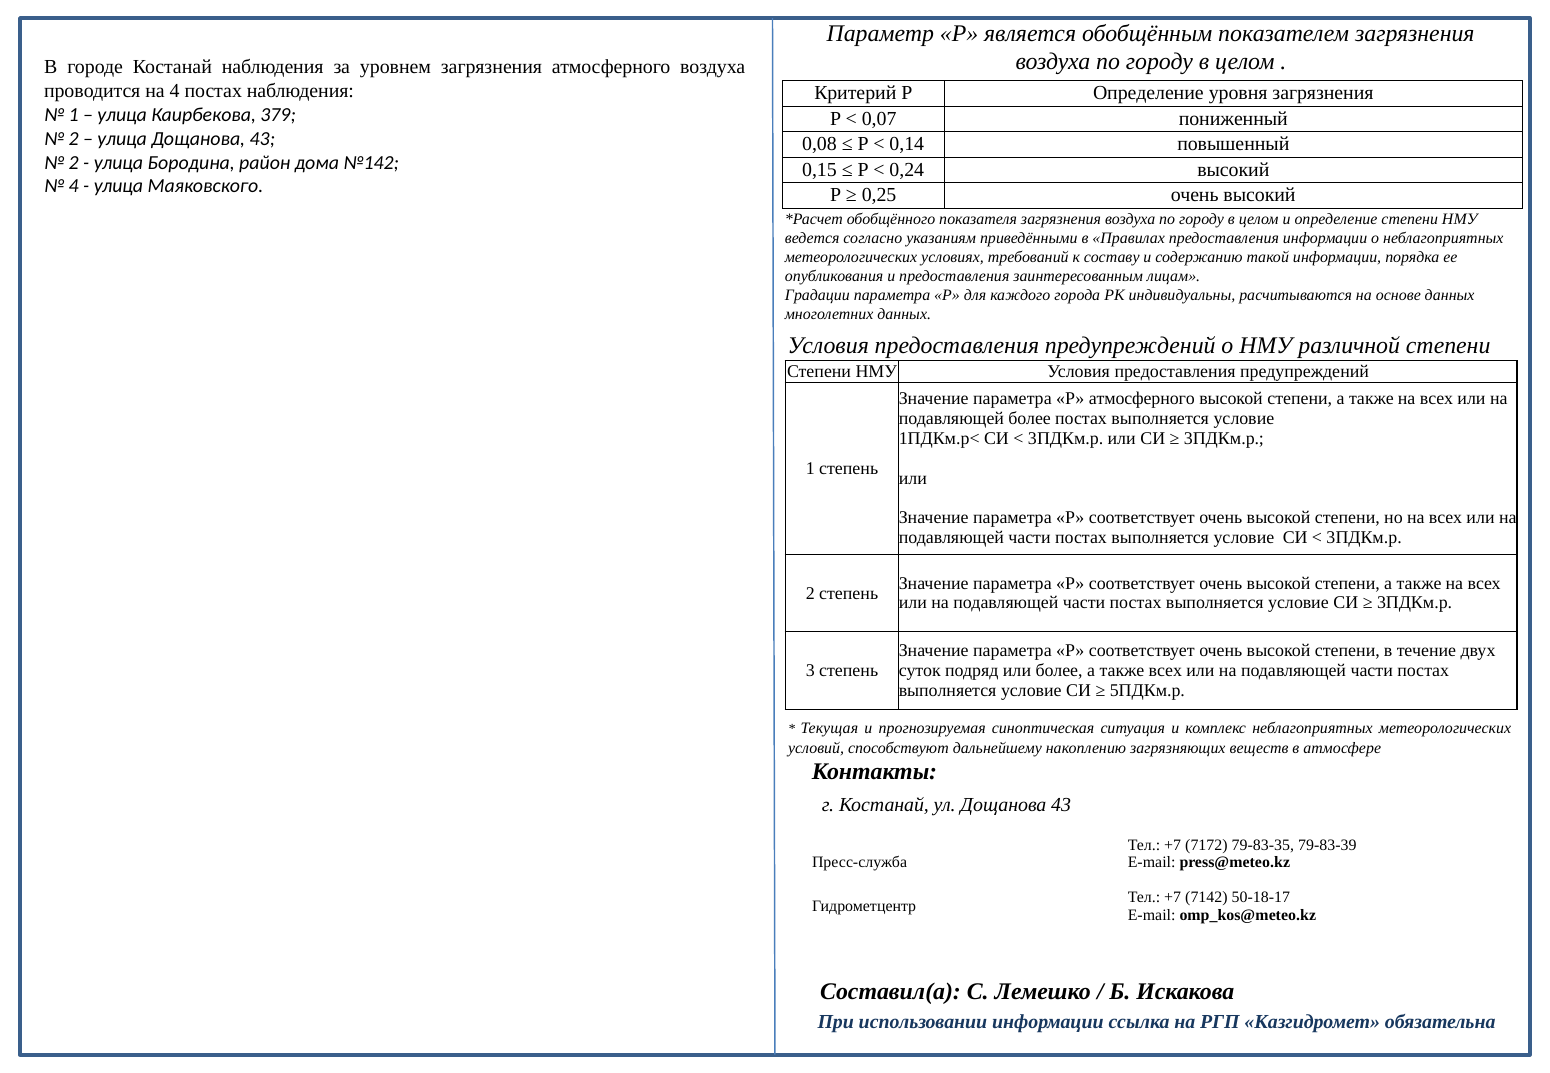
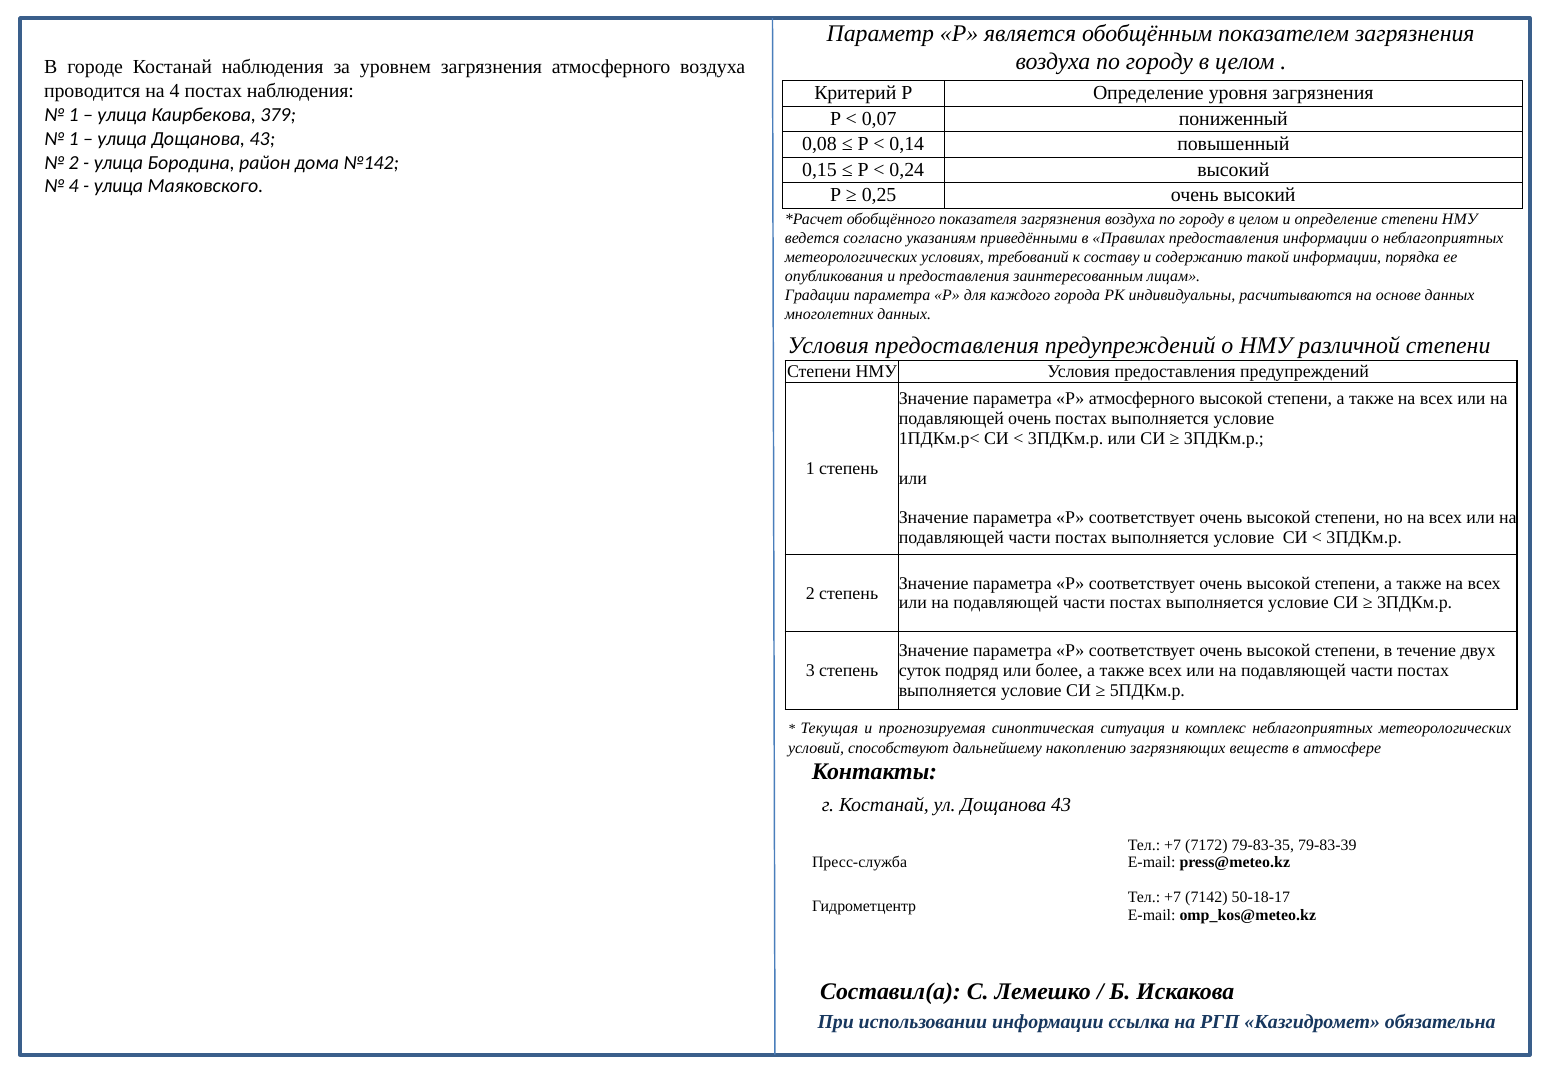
2: 2 -> 1 (74, 139)
подавляющей более: более -> очень (1030, 419)
